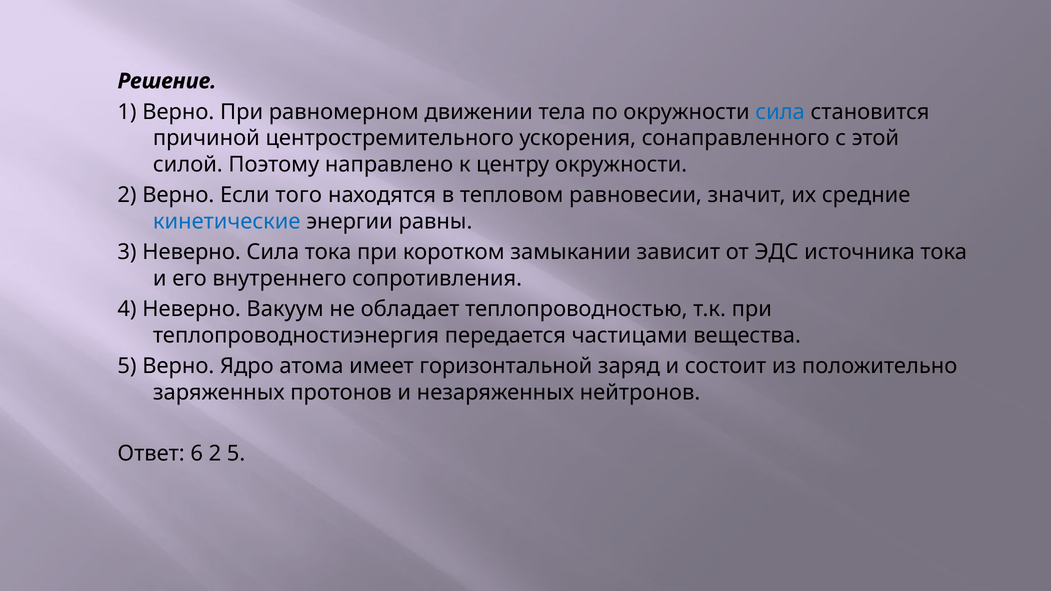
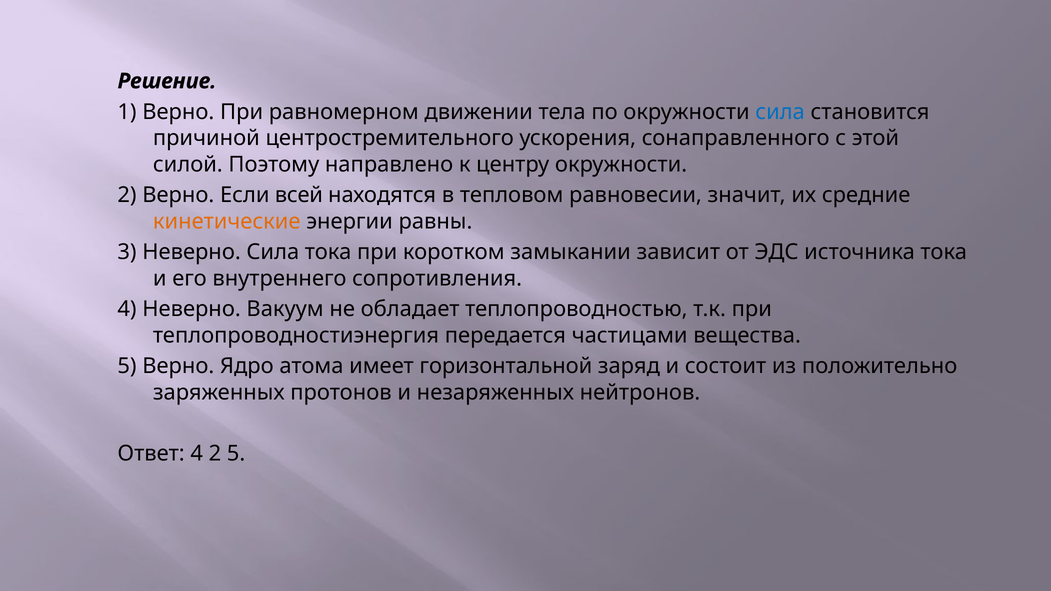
того: того -> всей (299, 195)
кинетические colour: blue -> orange (227, 221)
Ответ 6: 6 -> 4 (197, 454)
